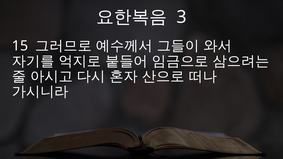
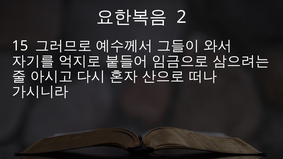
3: 3 -> 2 (182, 17)
